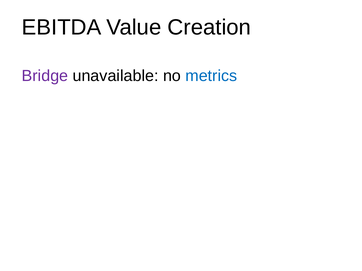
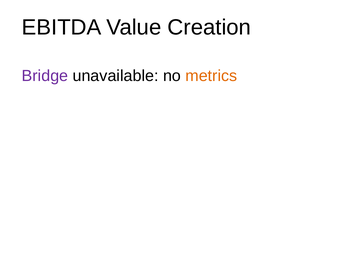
metrics colour: blue -> orange (211, 76)
